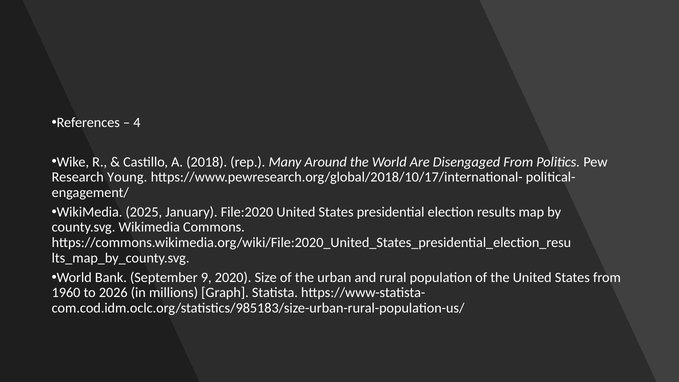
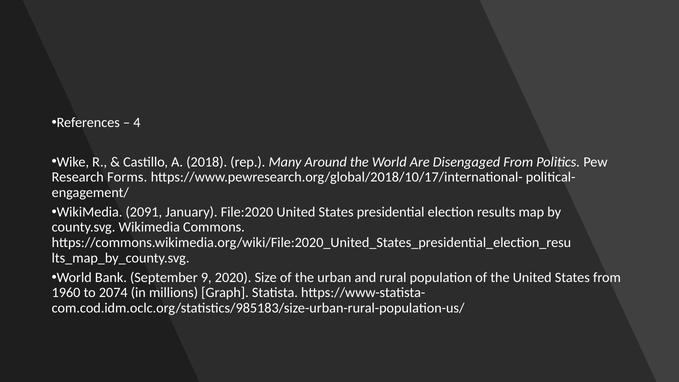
Young: Young -> Forms (127, 177)
2025: 2025 -> 2091 (144, 212)
2026: 2026 -> 2074 (113, 293)
